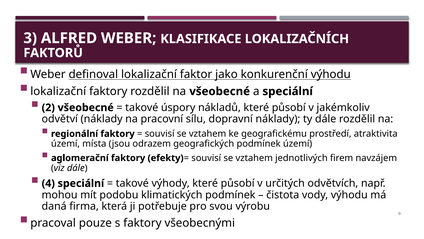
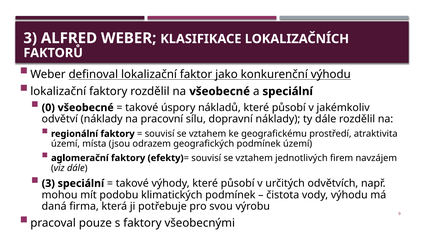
2: 2 -> 0 (48, 107)
4: 4 -> 3 (48, 183)
